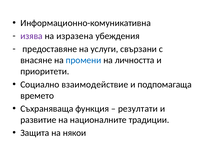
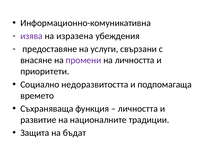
промени colour: blue -> purple (84, 60)
взаимодействие: взаимодействие -> недоразвитостта (95, 84)
резултати: резултати -> личността (138, 108)
някои: някои -> бъдат (74, 133)
